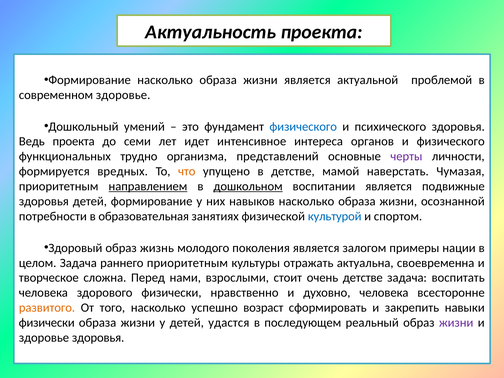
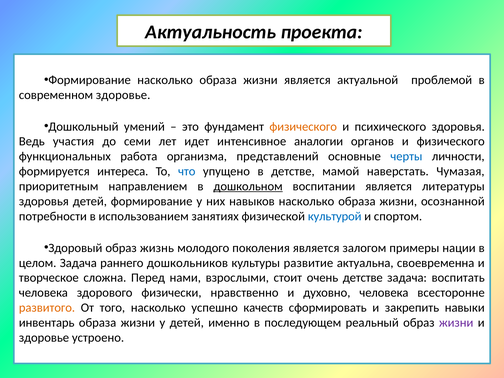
физического colour: blue -> orange (303, 127)
Ведь проекта: проекта -> участия (74, 141)
интереса: интереса -> аналогии (319, 141)
трудно: трудно -> работа (139, 156)
черты colour: purple -> blue (406, 156)
вредных: вредных -> интереса (123, 171)
что colour: orange -> blue (187, 171)
направлением underline: present -> none (148, 186)
подвижные: подвижные -> литературы (453, 186)
образовательная: образовательная -> использованием (144, 216)
раннего приоритетным: приоритетным -> дошкольников (187, 263)
отражать: отражать -> развитие (308, 263)
возраст: возраст -> качеств (263, 308)
физически: физически -> инвентарь (47, 323)
удастся: удастся -> именно (229, 323)
здоровье здоровья: здоровья -> устроено (98, 338)
